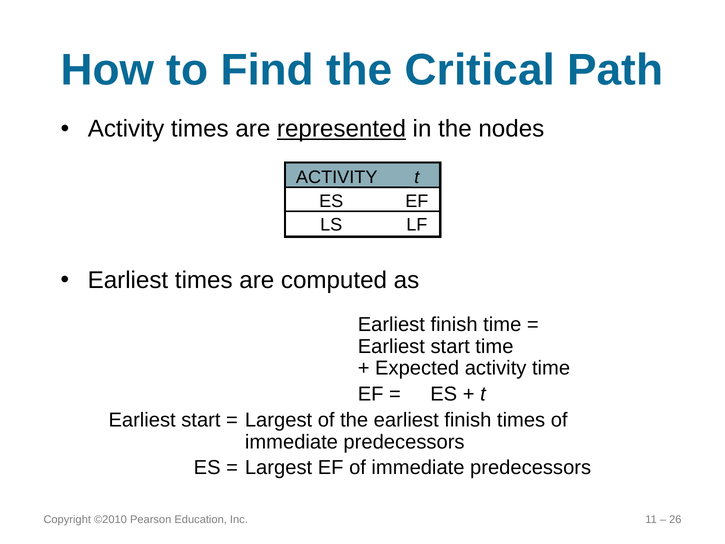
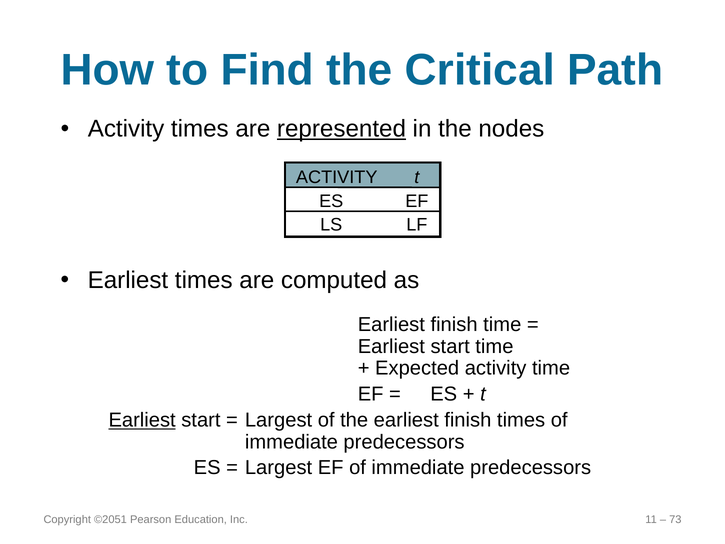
Earliest underline: none -> present (142, 420)
©2010: ©2010 -> ©2051 (110, 519)
26: 26 -> 73 (675, 519)
